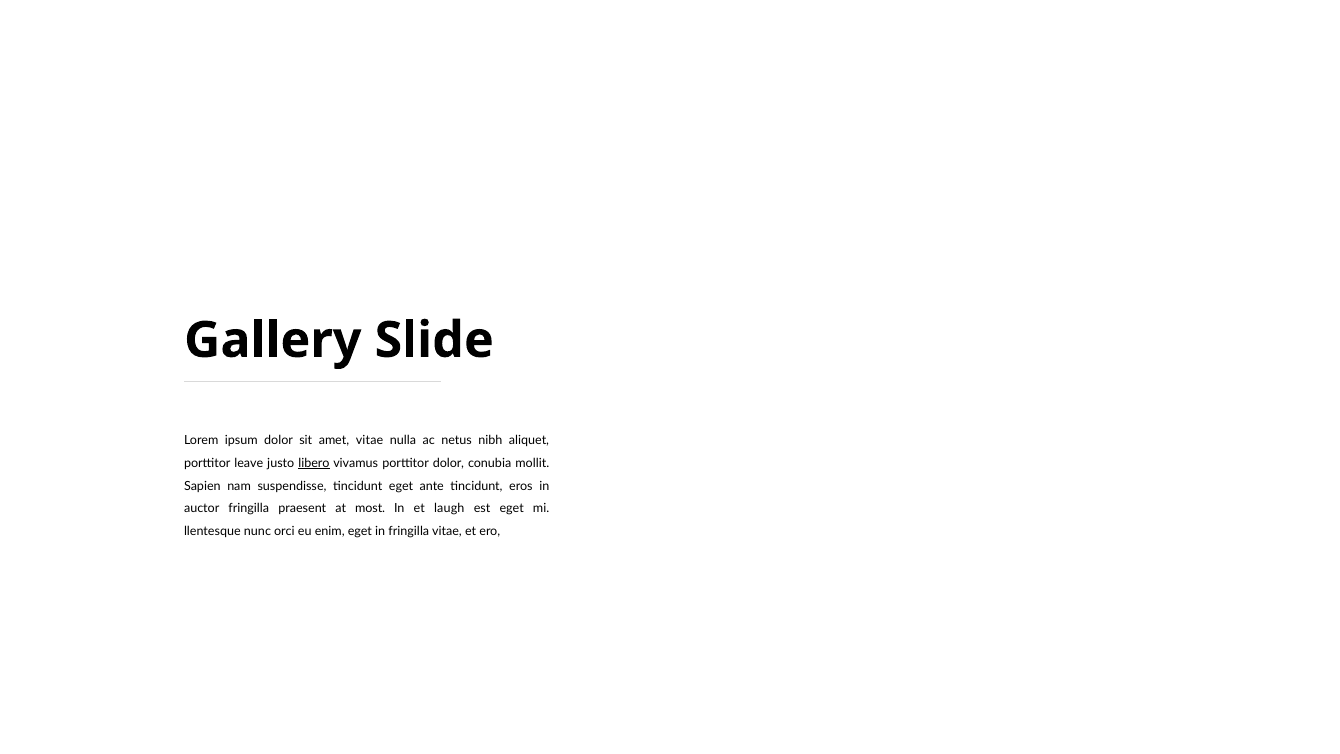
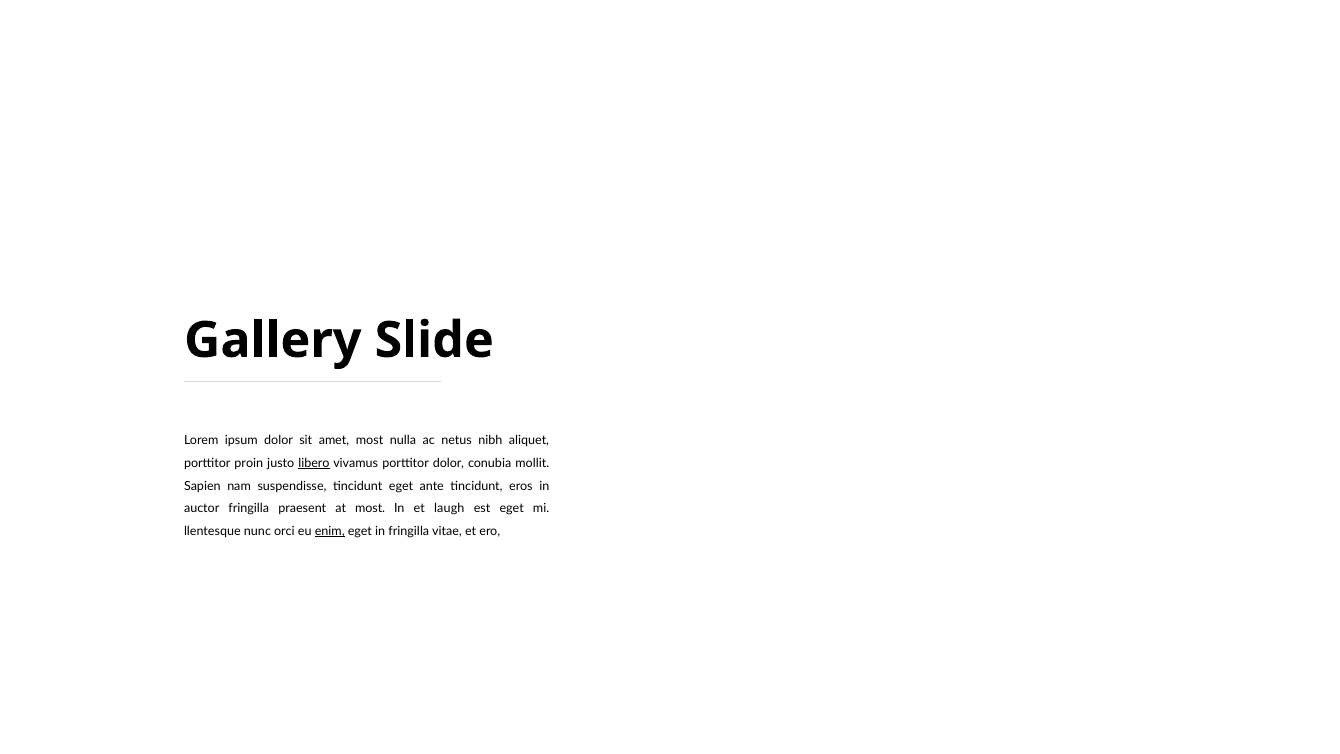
amet vitae: vitae -> most (370, 440)
leave: leave -> proin (249, 463)
enim underline: none -> present (330, 531)
